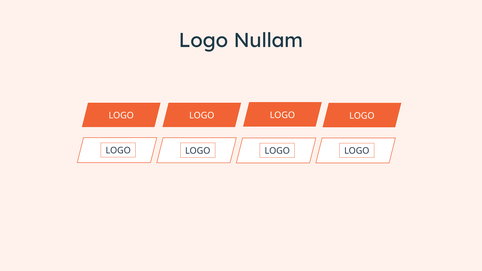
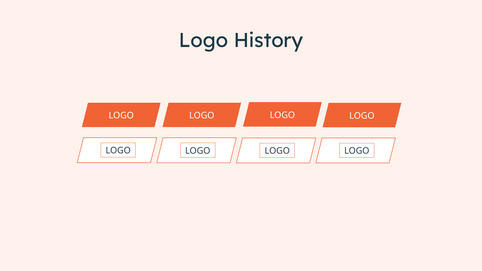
Nullam: Nullam -> History (268, 40)
